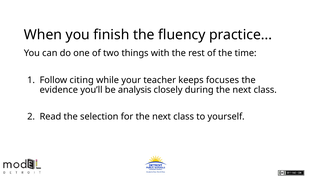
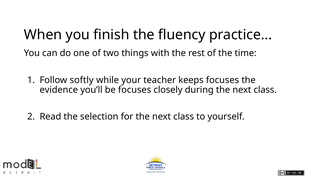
citing: citing -> softly (82, 80)
be analysis: analysis -> focuses (135, 90)
